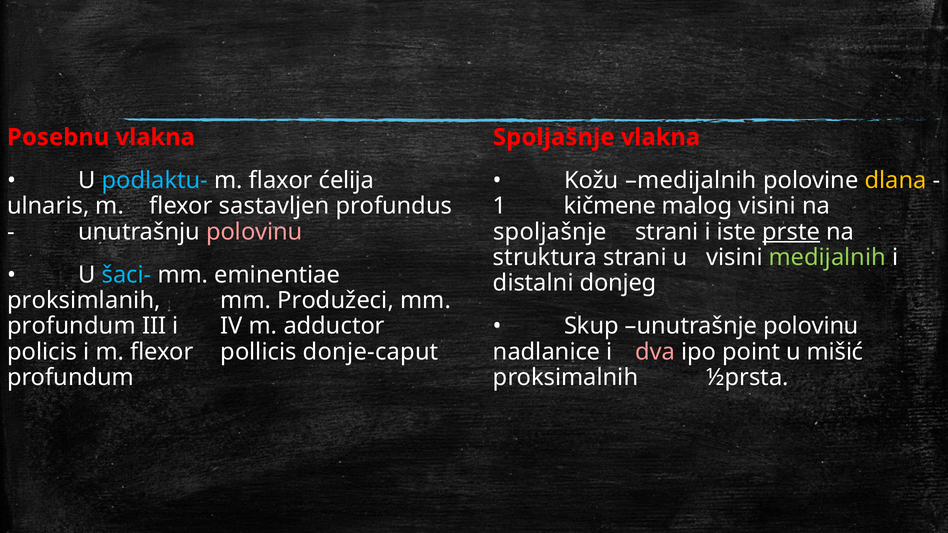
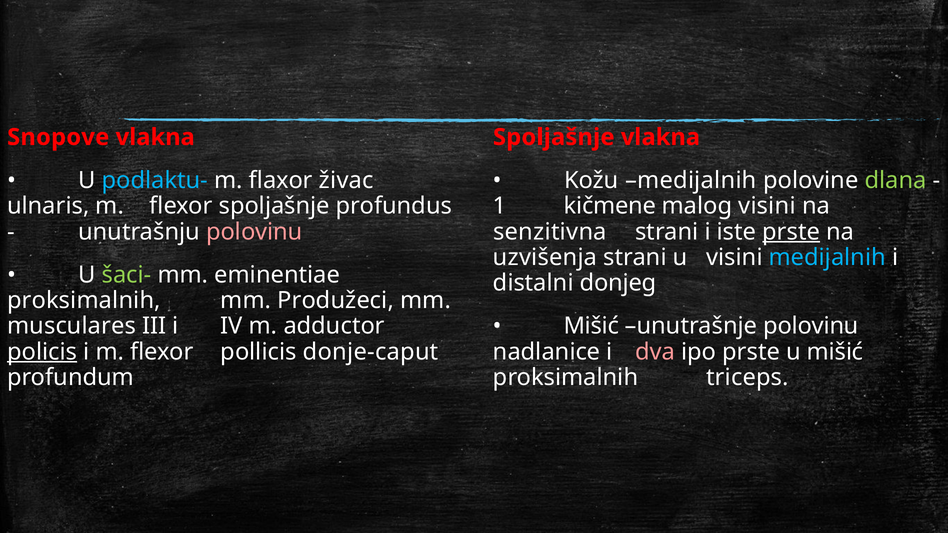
Posebnu: Posebnu -> Snopove (58, 137)
ćelija: ćelija -> živac (346, 181)
dlana colour: yellow -> light green (896, 181)
flexor sastavljen: sastavljen -> spoljašnje (274, 206)
spoljašnje: spoljašnje -> senzitivna (550, 232)
struktura: struktura -> uzvišenja (545, 257)
medijalnih colour: light green -> light blue (827, 257)
šaci- colour: light blue -> light green (127, 275)
proksimlanih: proksimlanih -> proksimalnih (84, 301)
profundum: profundum -> musculares (72, 326)
Skup: Skup -> Mišić (591, 326)
policis underline: none -> present (42, 352)
ipo point: point -> prste (751, 352)
½prsta: ½prsta -> triceps (748, 378)
